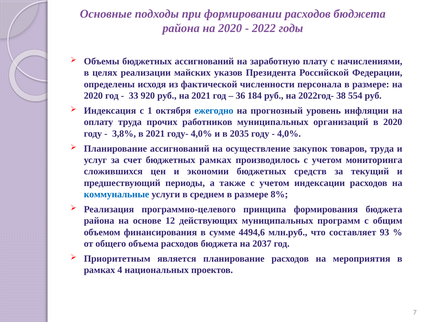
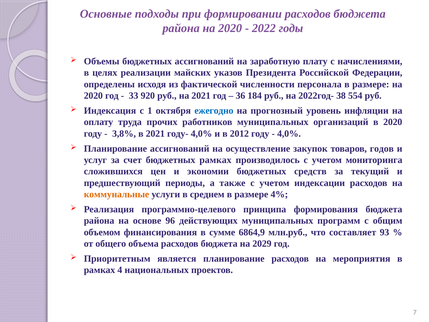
2035: 2035 -> 2012 (239, 133)
товаров труда: труда -> годов (382, 148)
коммунальные colour: blue -> orange (117, 194)
8%: 8% -> 4% (279, 194)
12: 12 -> 96 (170, 221)
4494,6: 4494,6 -> 6864,9 (252, 232)
2037: 2037 -> 2029 (262, 244)
